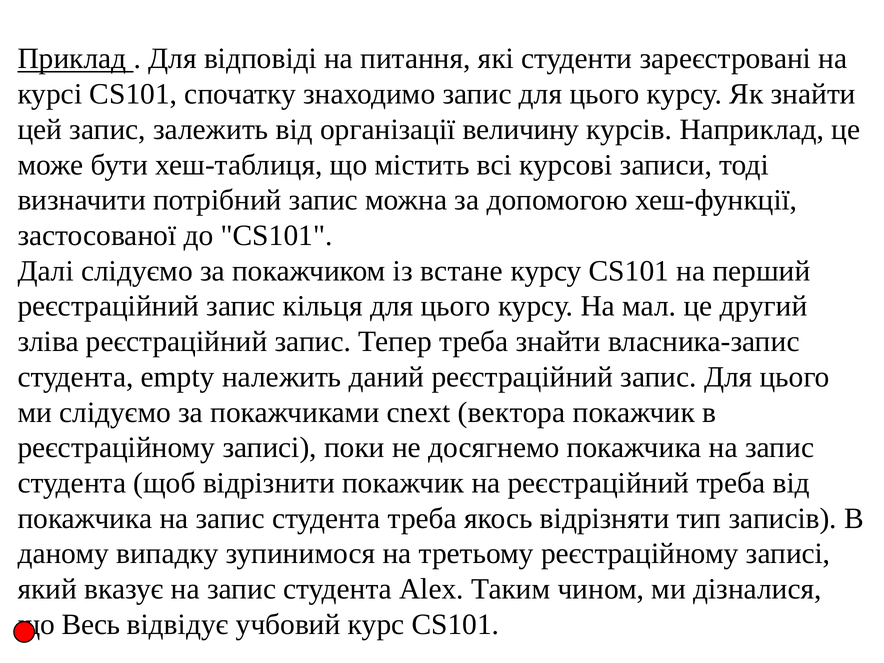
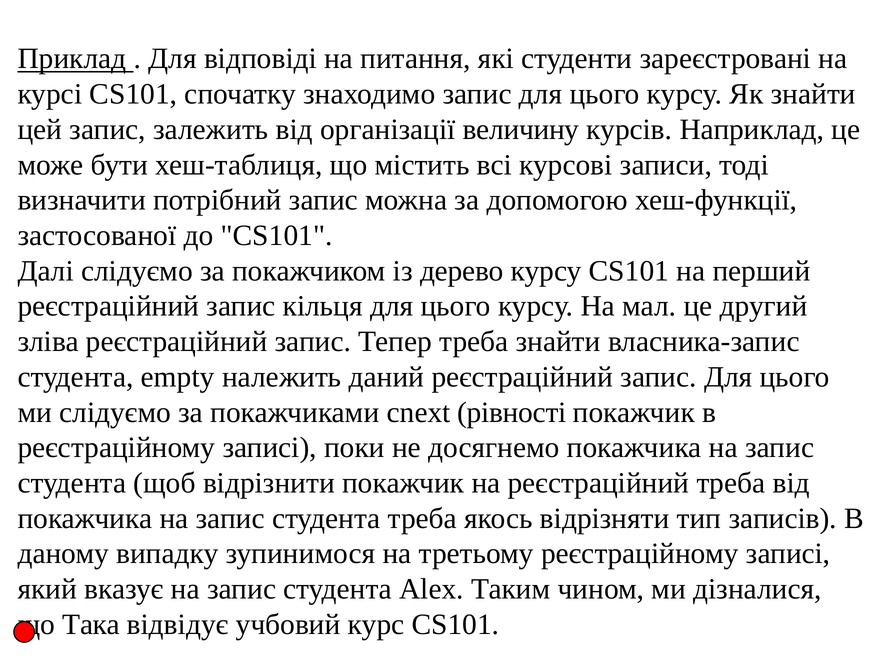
встане: встане -> дерево (462, 271)
вектора: вектора -> рівності (512, 412)
Весь: Весь -> Така (91, 624)
